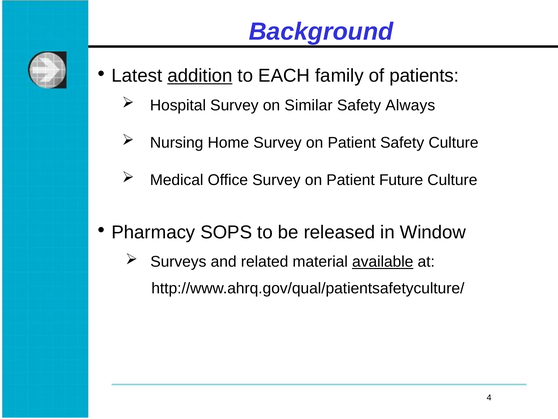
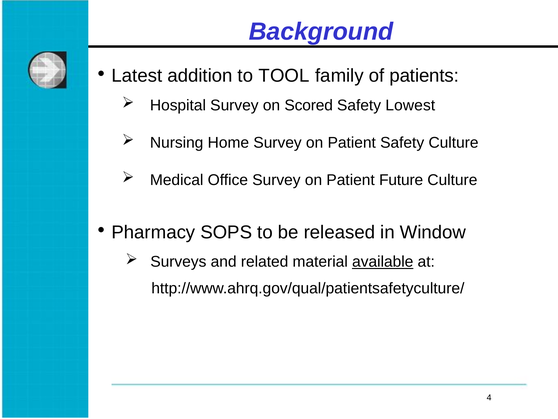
addition underline: present -> none (200, 76)
EACH: EACH -> TOOL (284, 76)
Similar: Similar -> Scored (309, 105)
Always: Always -> Lowest (410, 105)
